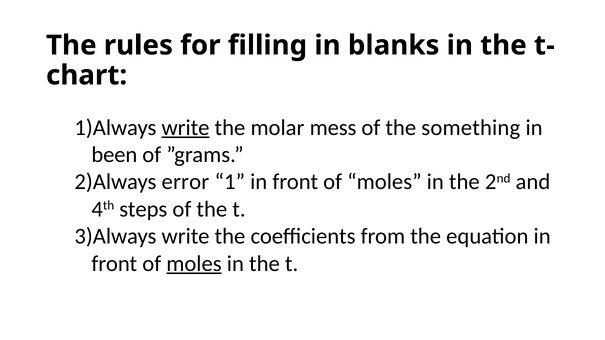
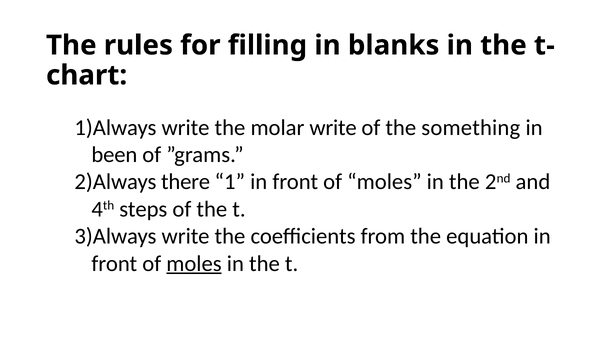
write underline: present -> none (186, 128)
molar mess: mess -> write (333, 128)
error: error -> there (186, 182)
